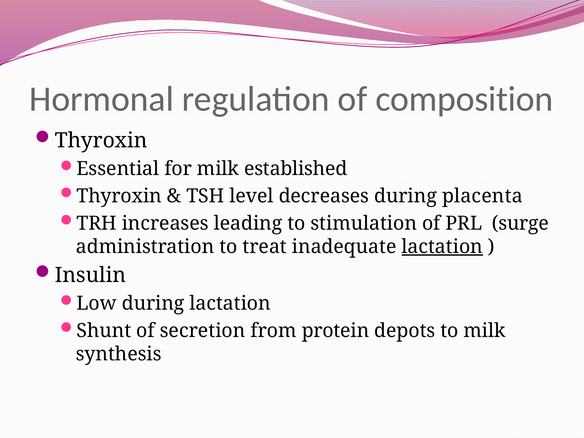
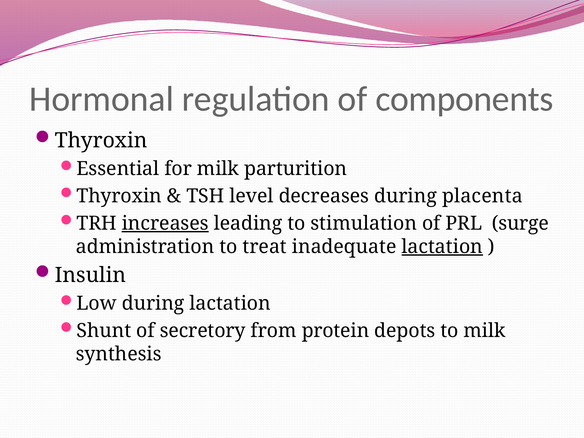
composition: composition -> components (464, 99)
established: established -> parturition (296, 169)
increases underline: none -> present (165, 223)
secretion: secretion -> secretory (203, 331)
